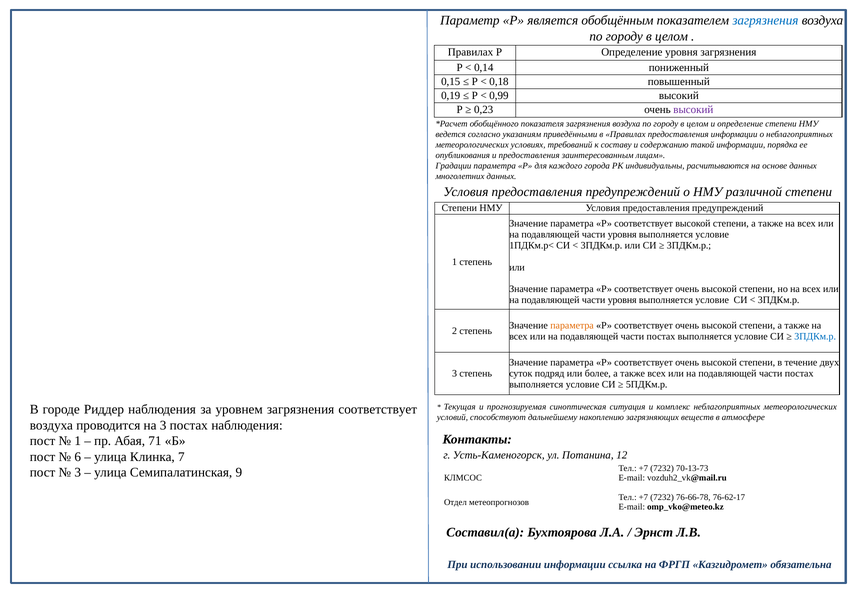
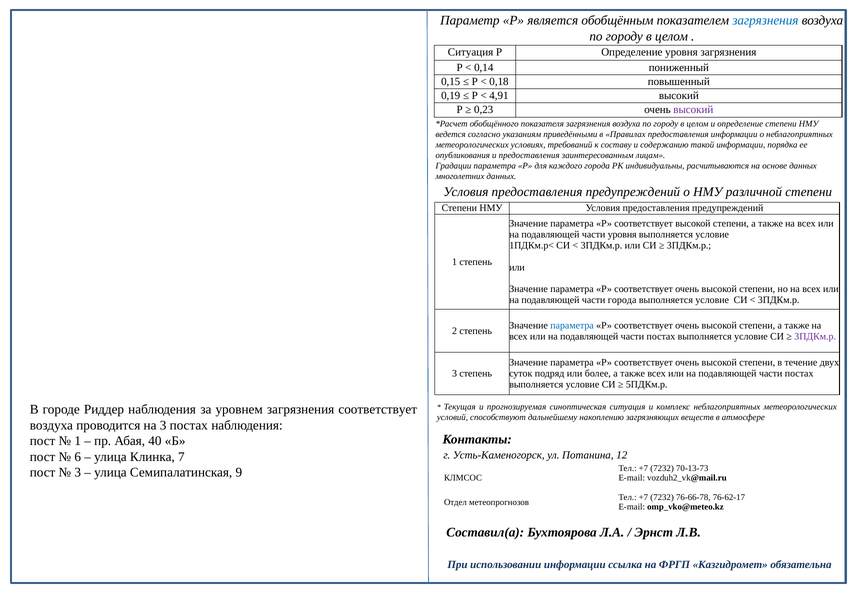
Правилах: Правилах -> Ситуация (471, 52)
0,99: 0,99 -> 4,91 (499, 96)
уровня: уровня -> города (622, 300)
параметра colour: orange -> blue (572, 325)
3ПДКм.р colour: blue -> purple (815, 336)
71: 71 -> 40 (155, 441)
